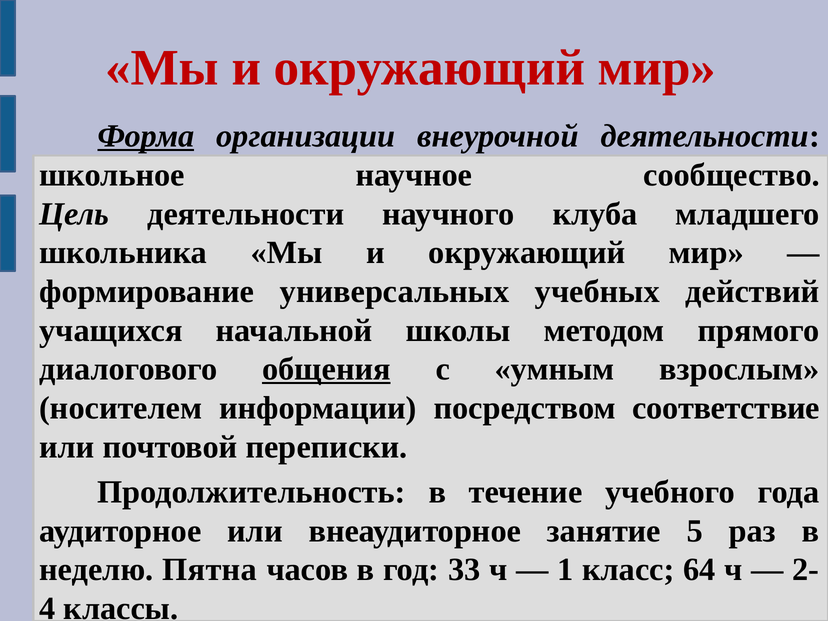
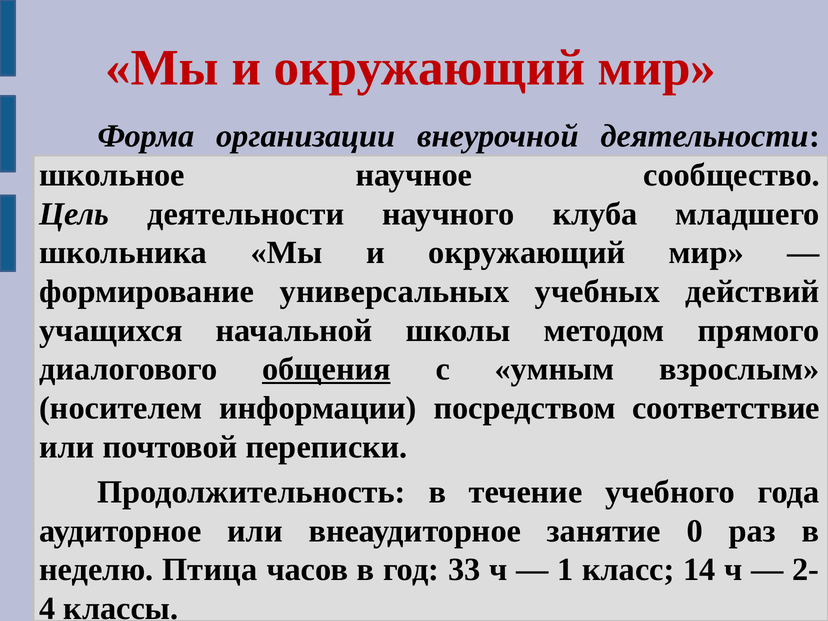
Форма underline: present -> none (146, 136)
5: 5 -> 0 (695, 531)
Пятна: Пятна -> Птица (210, 570)
64: 64 -> 14 (699, 570)
